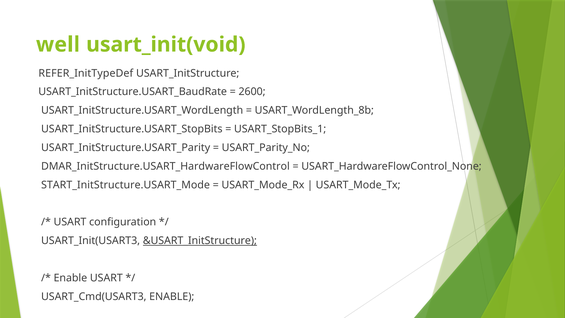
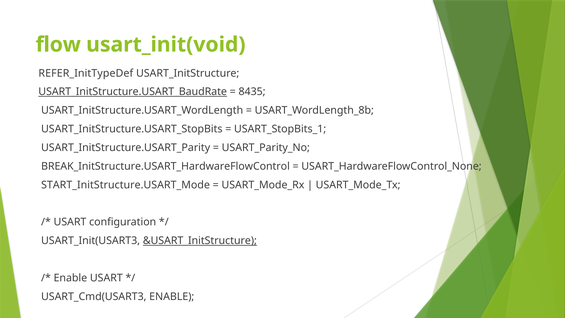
well: well -> flow (58, 45)
USART_InitStructure.USART_BaudRate underline: none -> present (133, 92)
2600: 2600 -> 8435 (252, 92)
DMAR_InitStructure.USART_HardwareFlowControl: DMAR_InitStructure.USART_HardwareFlowControl -> BREAK_InitStructure.USART_HardwareFlowControl (165, 166)
